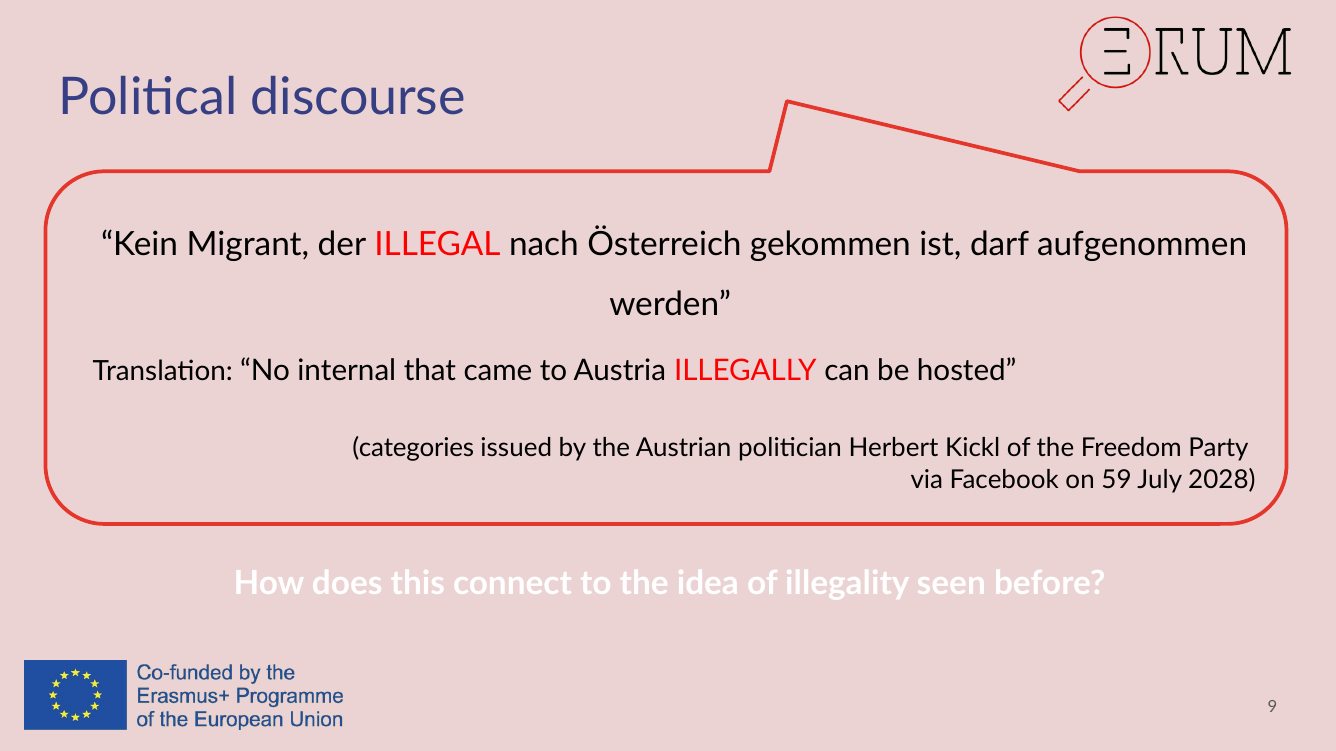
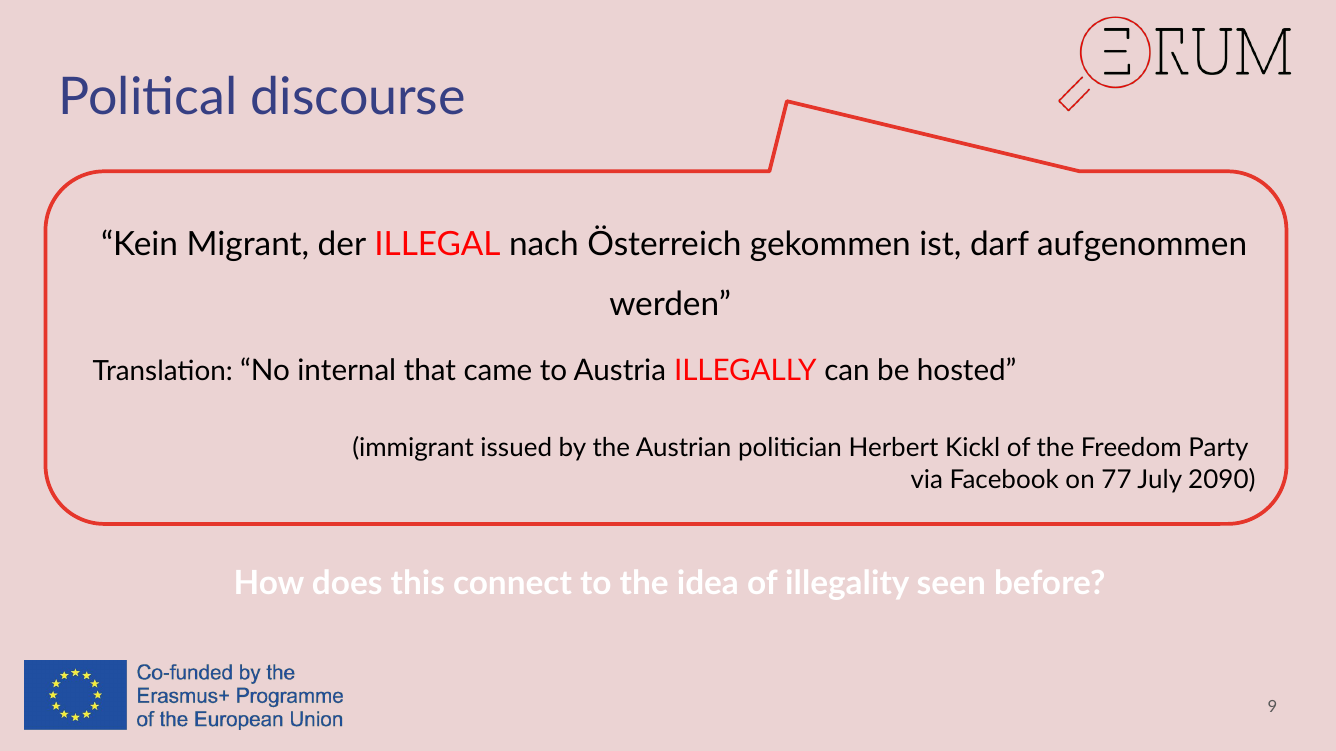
categories: categories -> immigrant (413, 449)
59: 59 -> 77 (1116, 480)
2028: 2028 -> 2090 (1222, 480)
